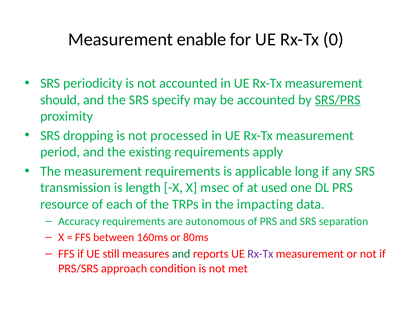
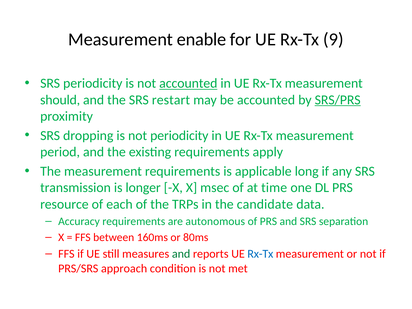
0: 0 -> 9 (333, 39)
accounted underline: none -> present (188, 83)
specify: specify -> restart (171, 100)
not processed: processed -> periodicity (179, 136)
length: length -> longer (143, 188)
used: used -> time (274, 188)
impacting: impacting -> candidate (265, 204)
Rx-Tx colour: purple -> blue (260, 254)
